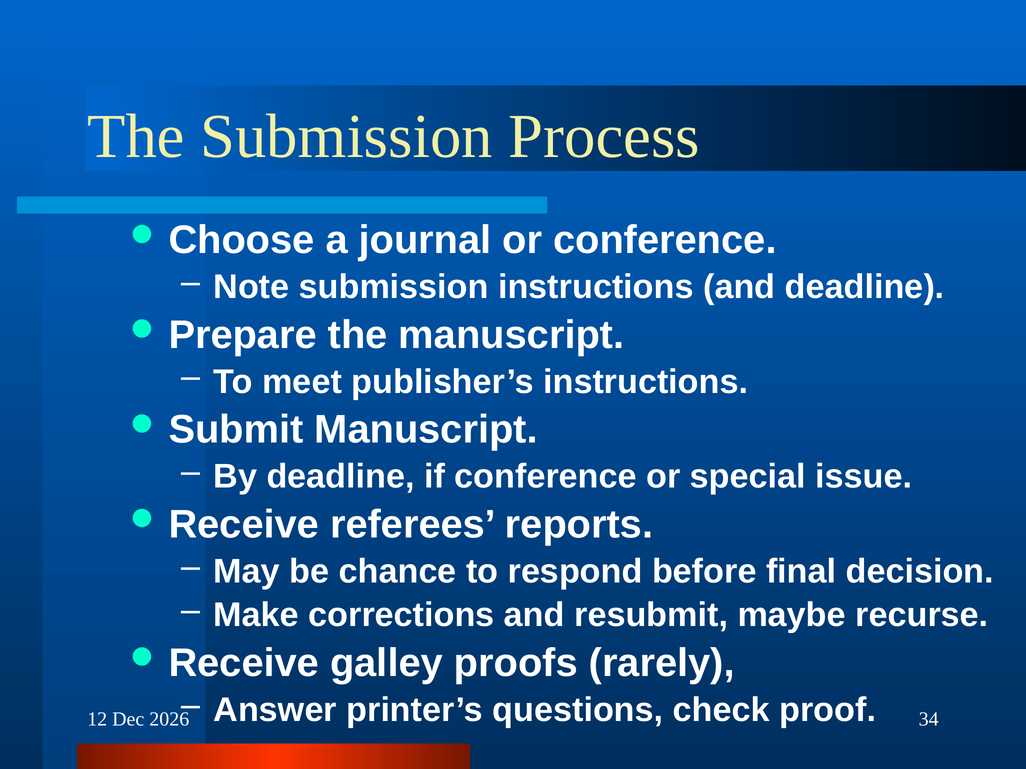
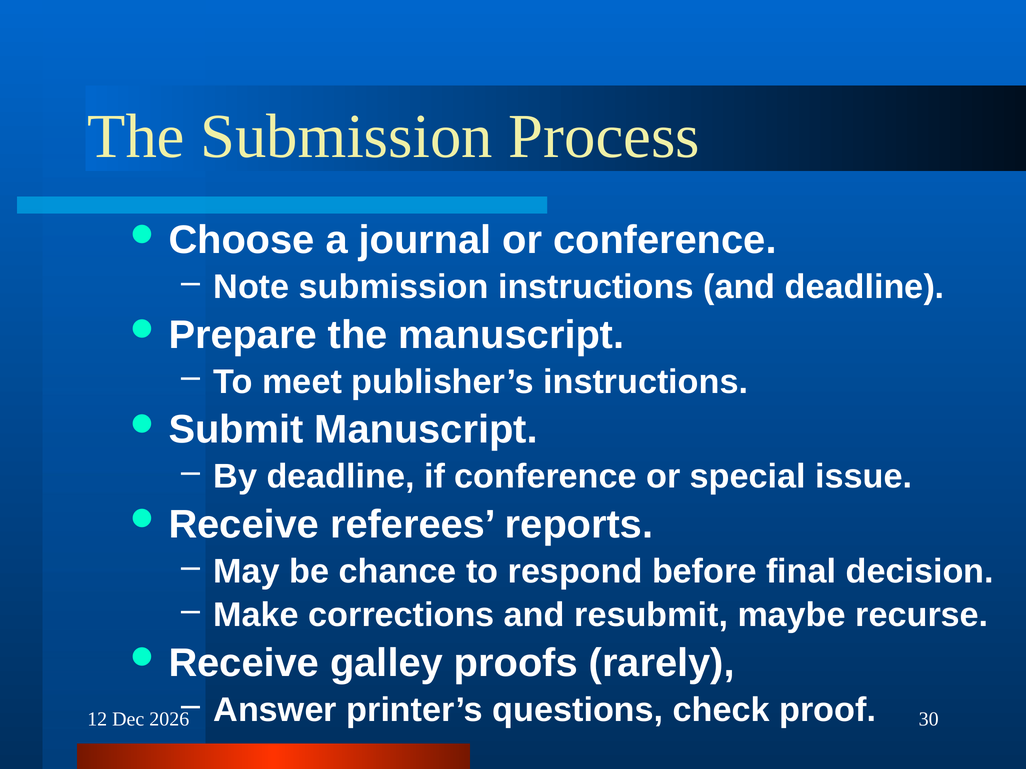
34: 34 -> 30 (929, 720)
